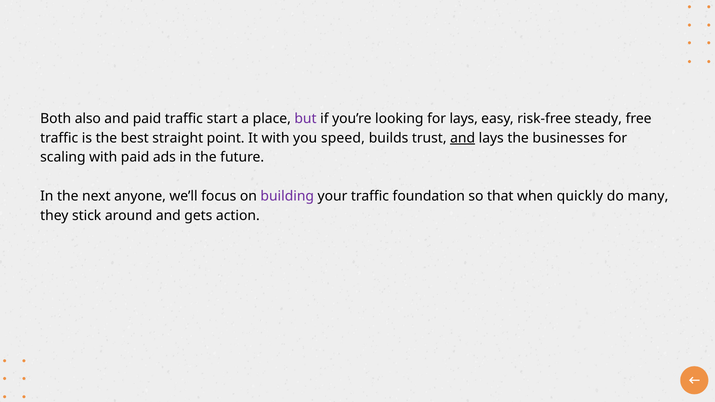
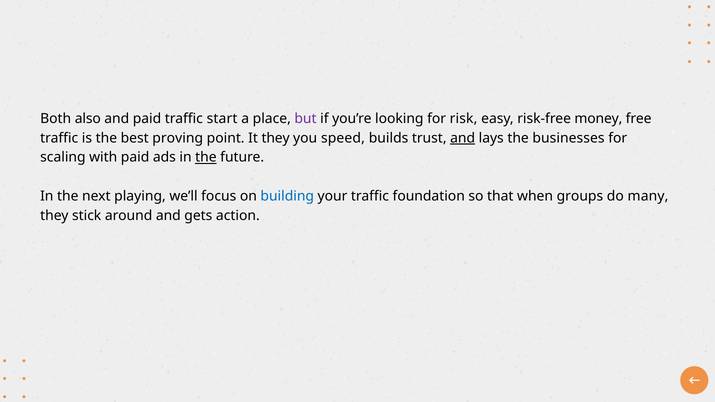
for lays: lays -> risk (464, 119)
steady: steady -> money (598, 119)
straight: straight -> proving (178, 138)
It with: with -> they (276, 138)
the underline: none -> present (206, 157)
anyone: anyone -> playing (140, 196)
building colour: purple -> blue (287, 196)
quickly: quickly -> groups (580, 196)
